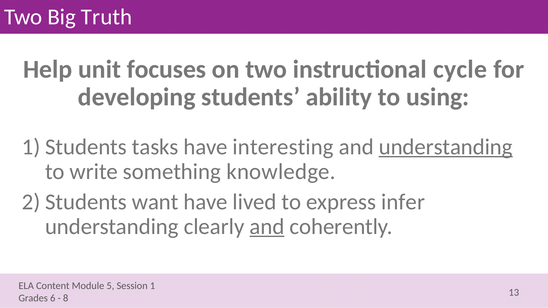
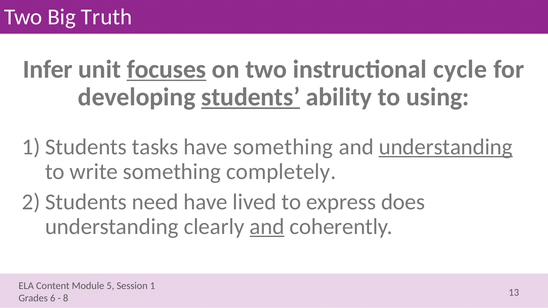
Help: Help -> Infer (48, 69)
focuses underline: none -> present (166, 69)
students underline: none -> present (251, 97)
have interesting: interesting -> something (283, 147)
knowledge: knowledge -> completely (281, 172)
want: want -> need (155, 202)
infer: infer -> does (403, 202)
